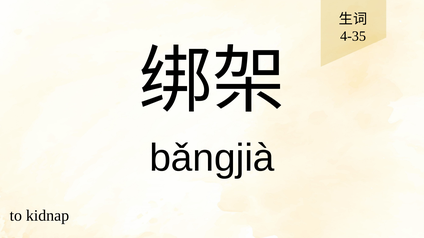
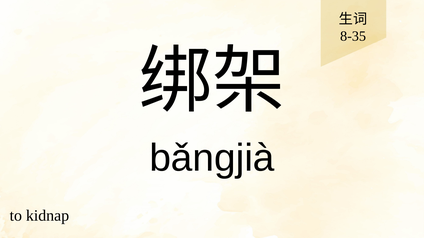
4-35: 4-35 -> 8-35 (353, 36)
